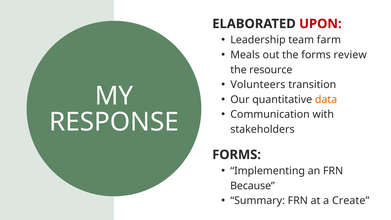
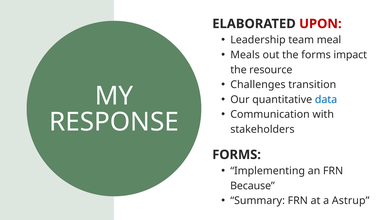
farm: farm -> meal (329, 40)
review: review -> impact (350, 55)
Volunteers: Volunteers -> Challenges (258, 85)
data colour: orange -> blue (326, 100)
Create: Create -> Astrup (351, 201)
